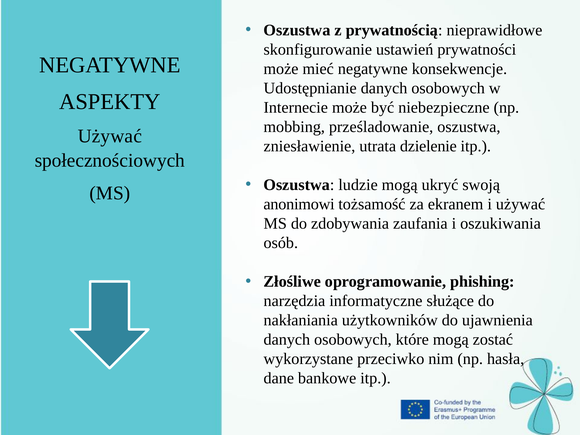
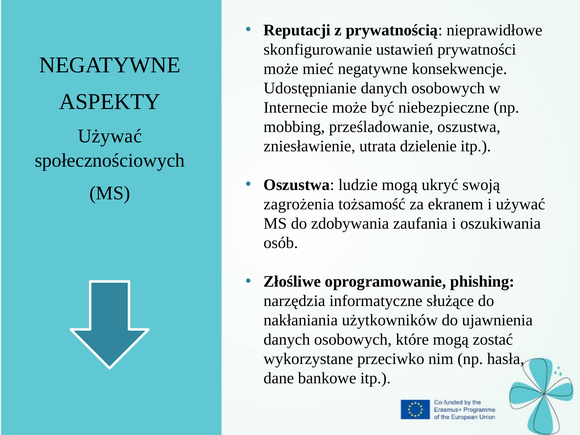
Oszustwa: Oszustwa -> Reputacji (297, 30)
anonimowi: anonimowi -> zagrożenia (299, 204)
